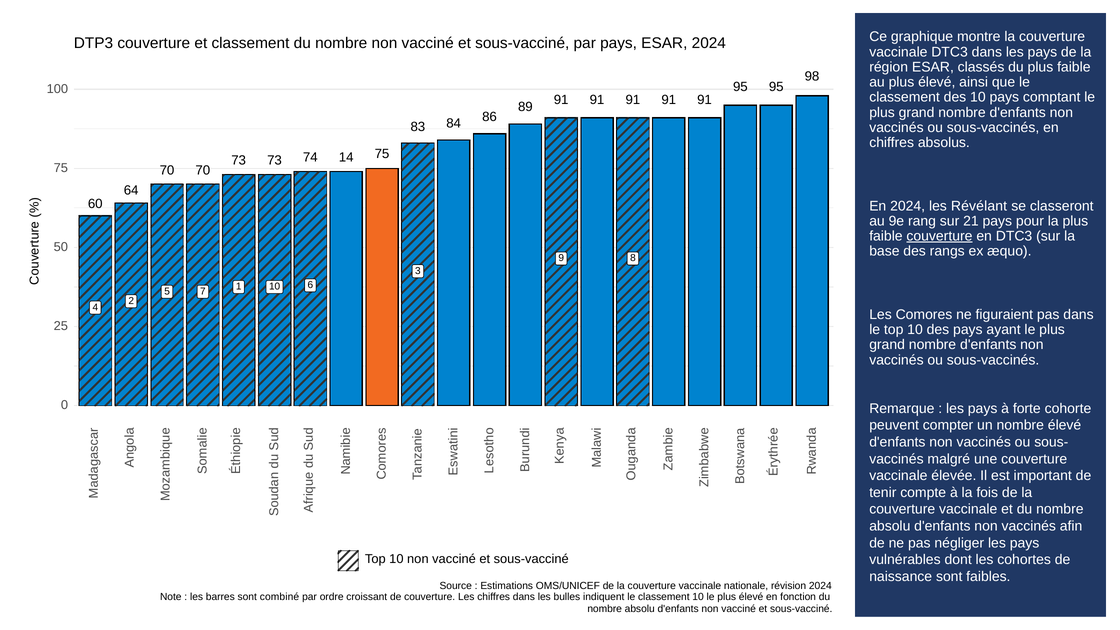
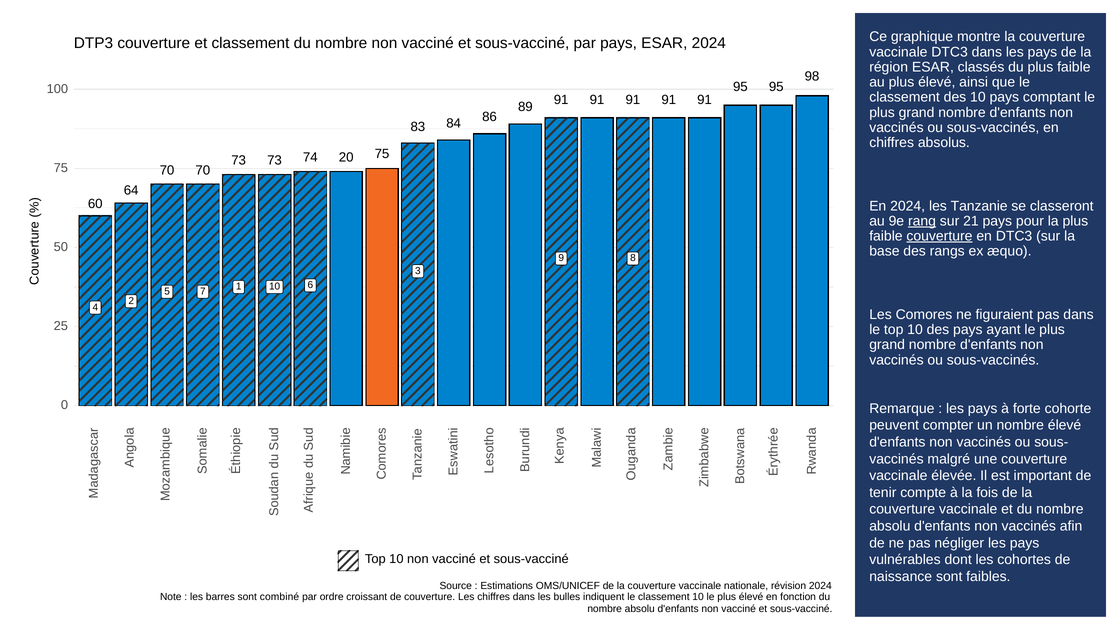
14: 14 -> 20 (346, 157)
Révélant: Révélant -> Tanzanie (979, 206)
rang underline: none -> present (922, 221)
